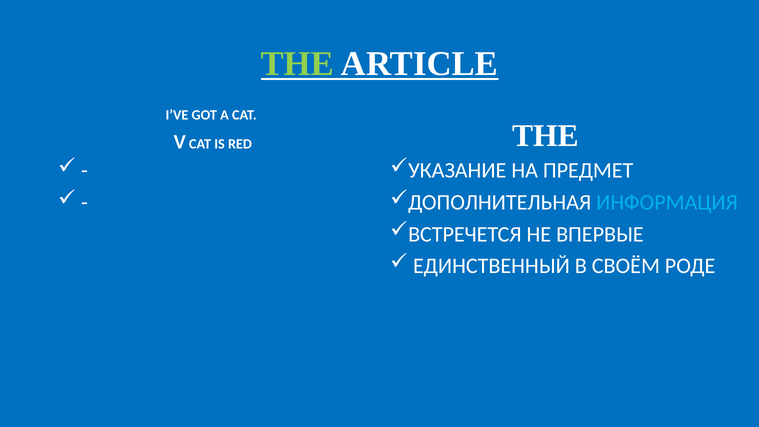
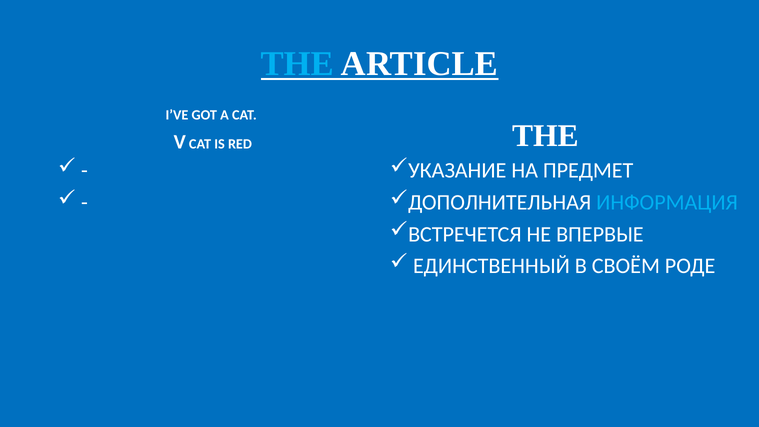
THE colour: light green -> light blue (297, 64)
